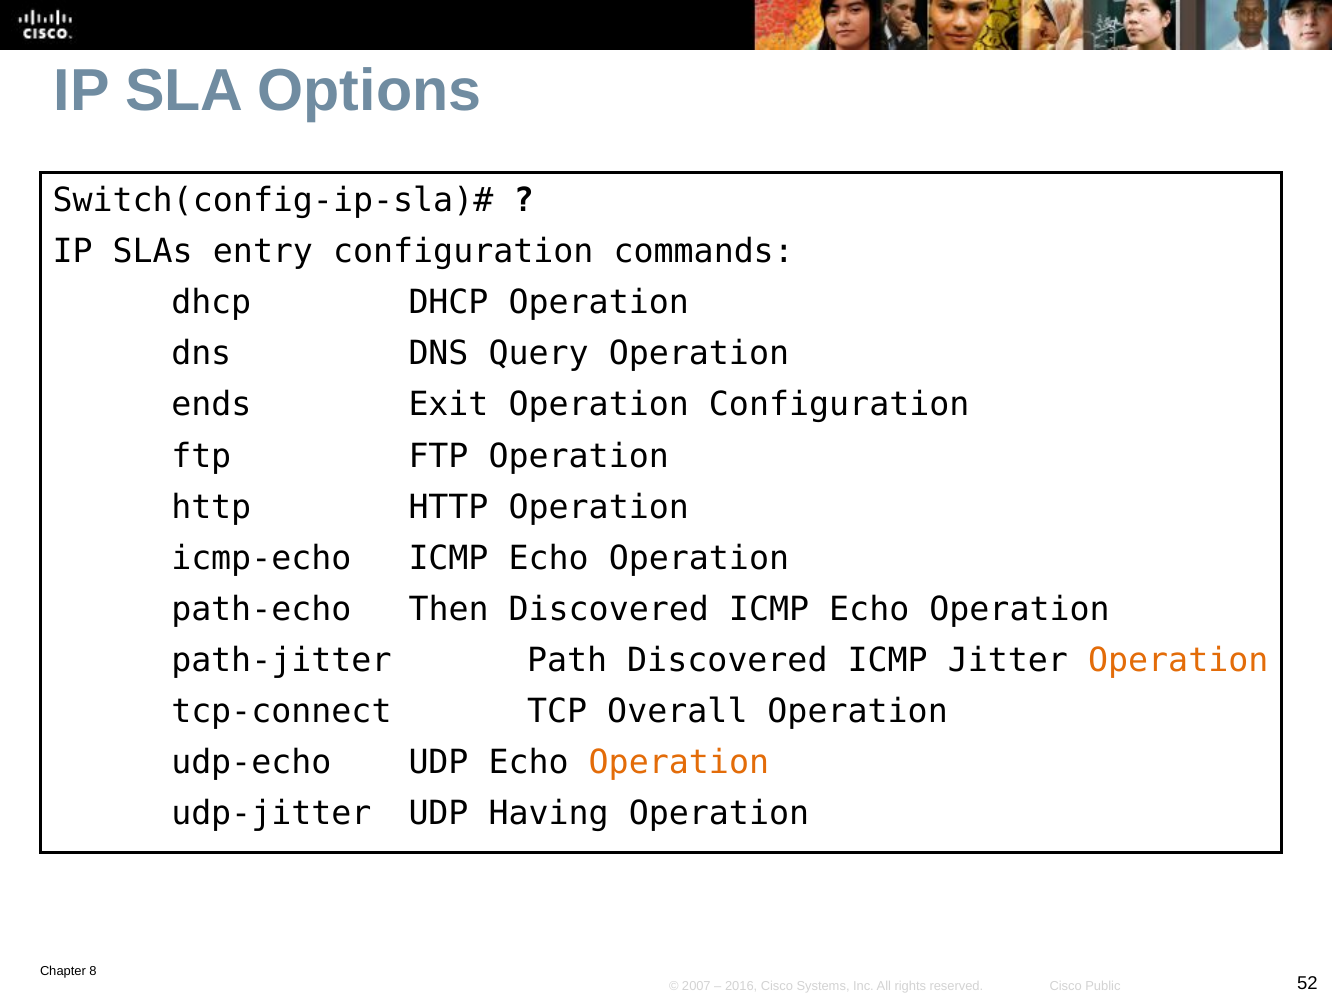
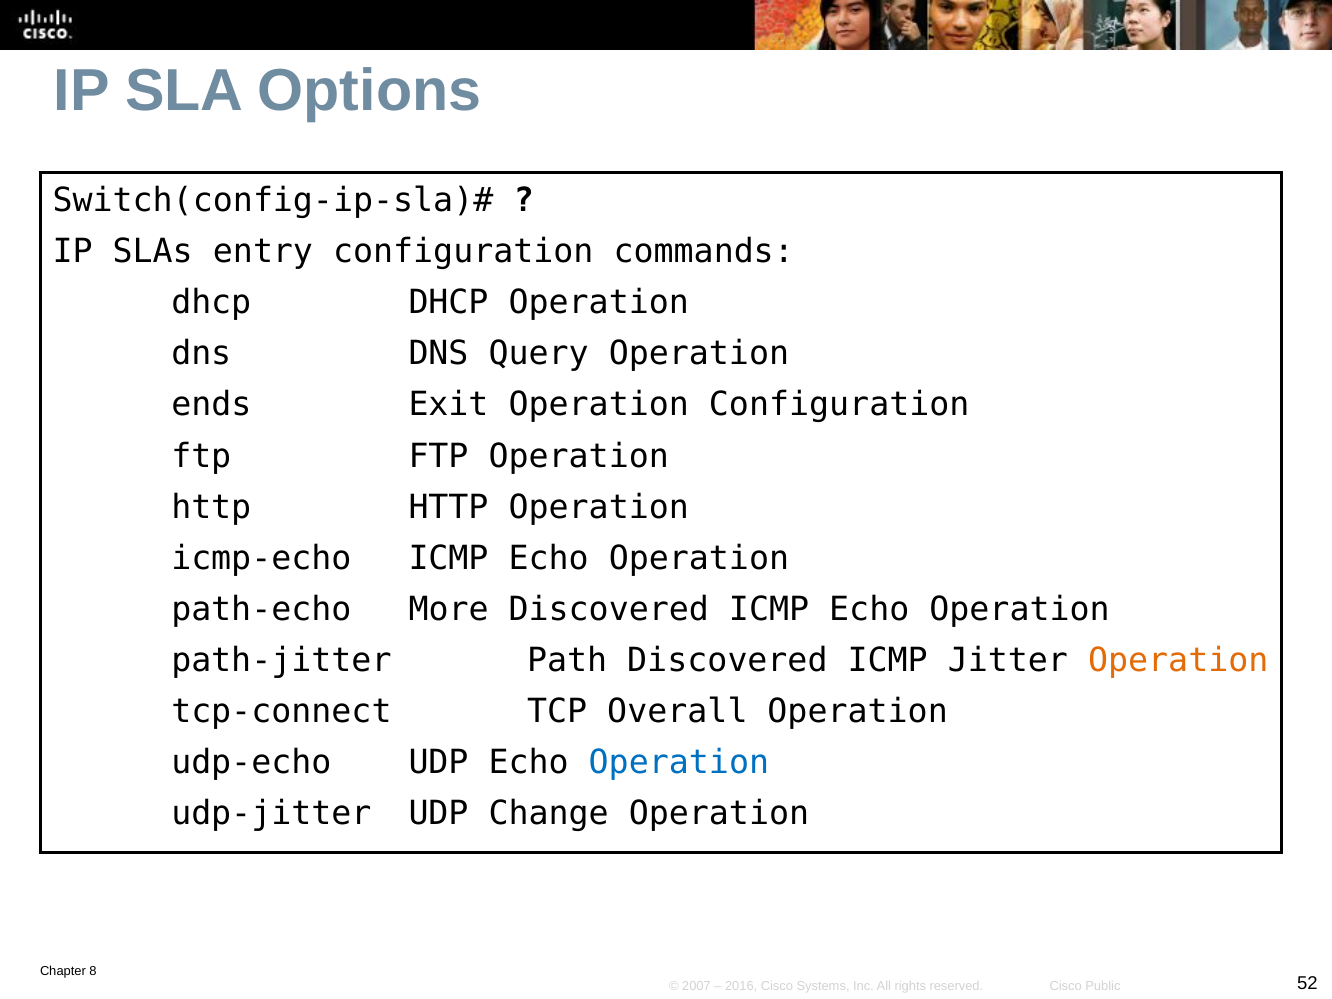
Then: Then -> More (449, 609)
Operation colour: orange -> blue (679, 763)
Having: Having -> Change (549, 814)
